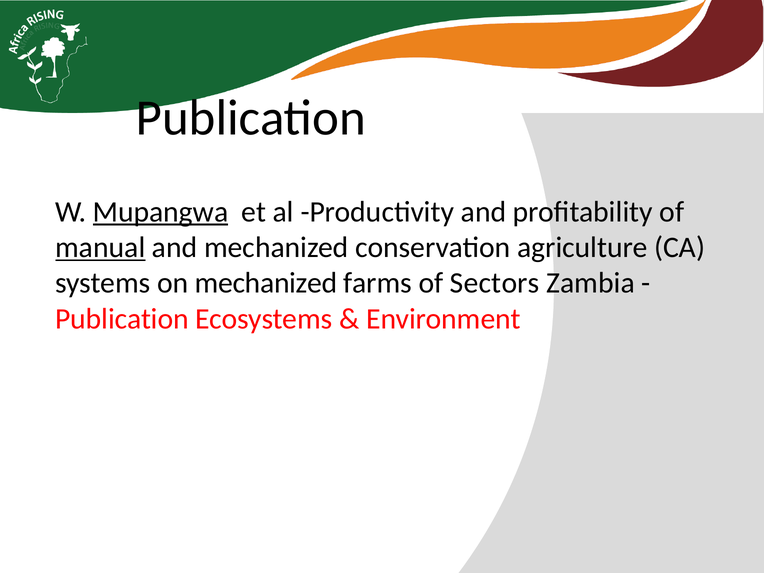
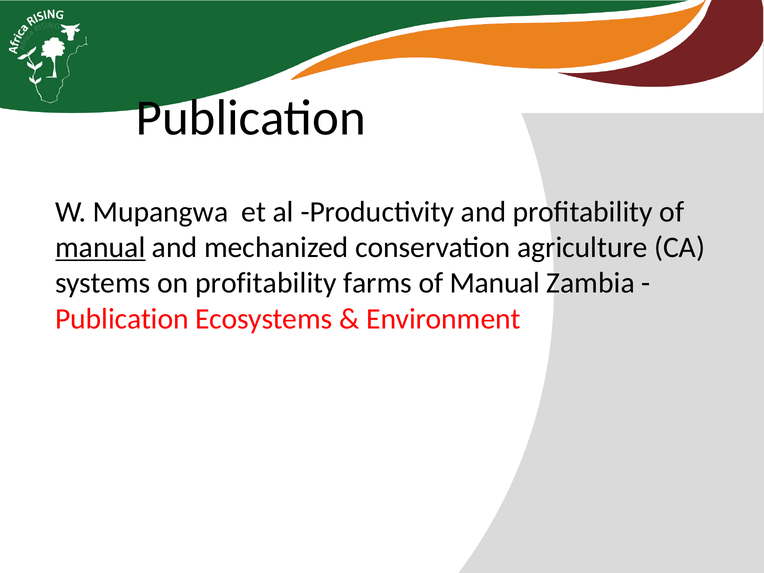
Mupangwa underline: present -> none (161, 212)
on mechanized: mechanized -> profitability (266, 283)
farms of Sectors: Sectors -> Manual (495, 283)
